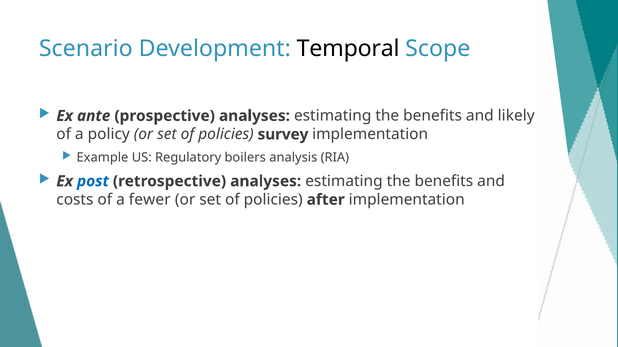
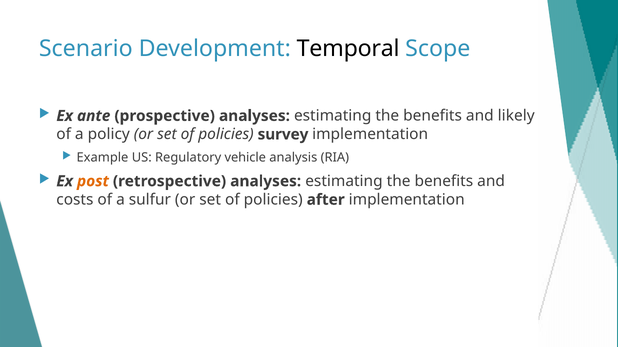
boilers: boilers -> vehicle (245, 158)
post colour: blue -> orange (93, 181)
fewer: fewer -> sulfur (150, 200)
